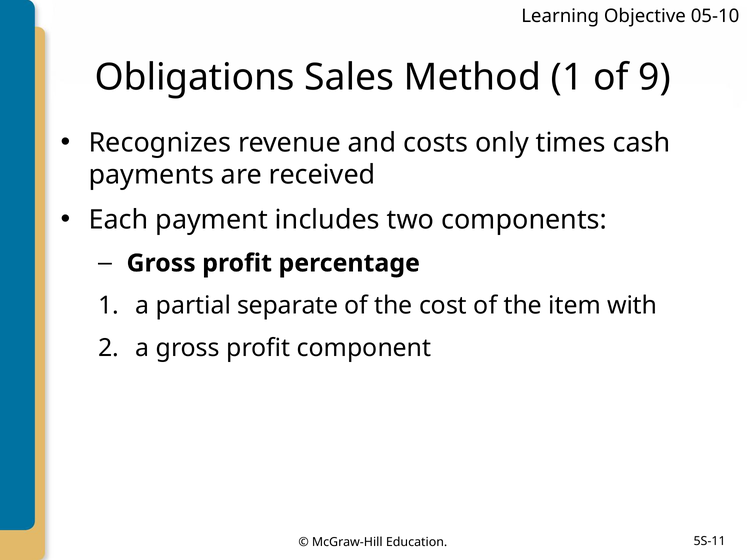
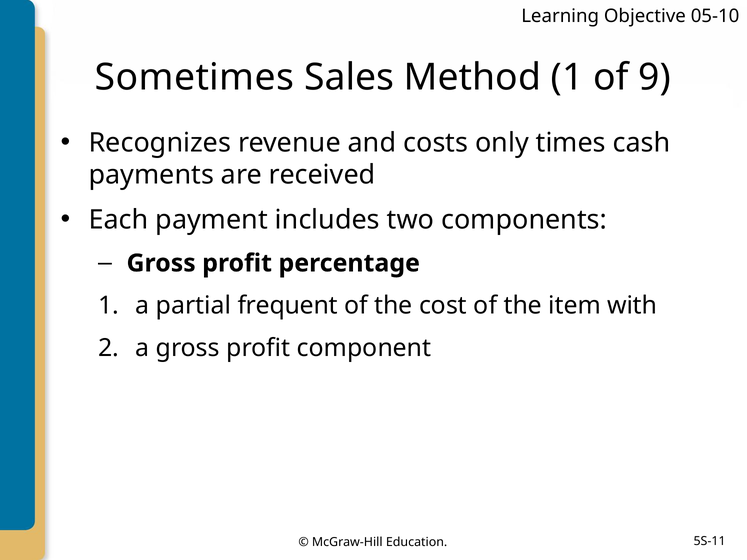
Obligations: Obligations -> Sometimes (195, 77)
separate: separate -> frequent (288, 306)
